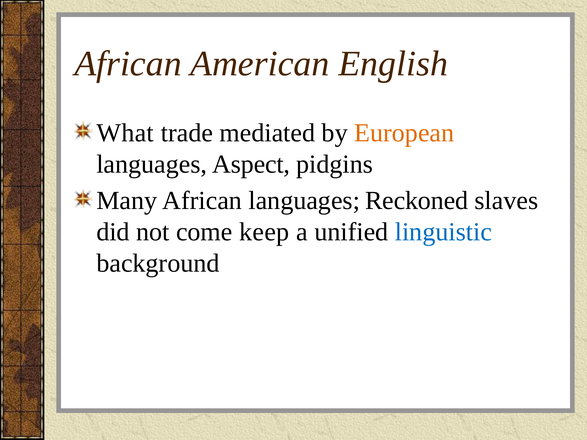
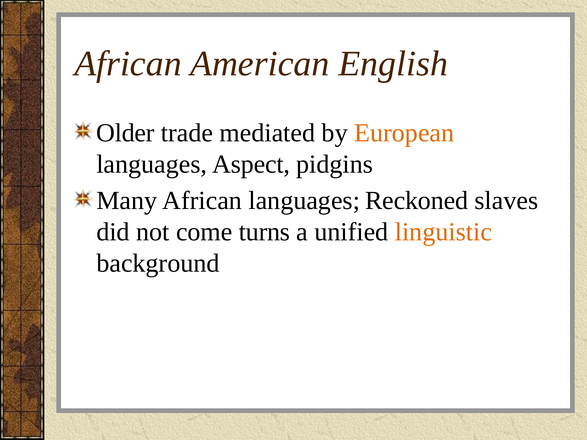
What: What -> Older (125, 133)
keep: keep -> turns (265, 232)
linguistic colour: blue -> orange (443, 232)
